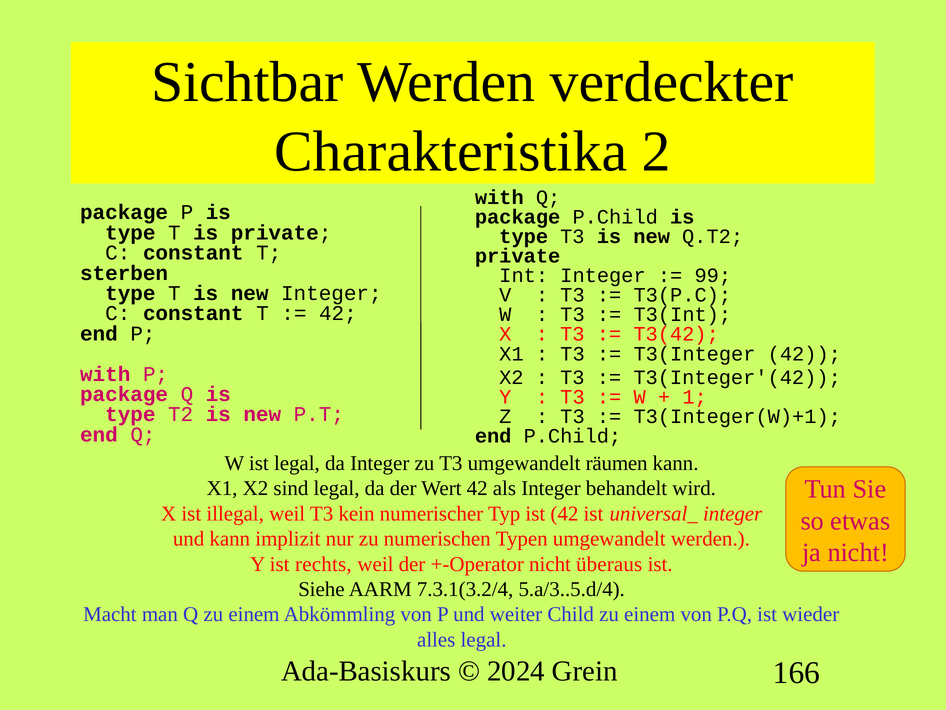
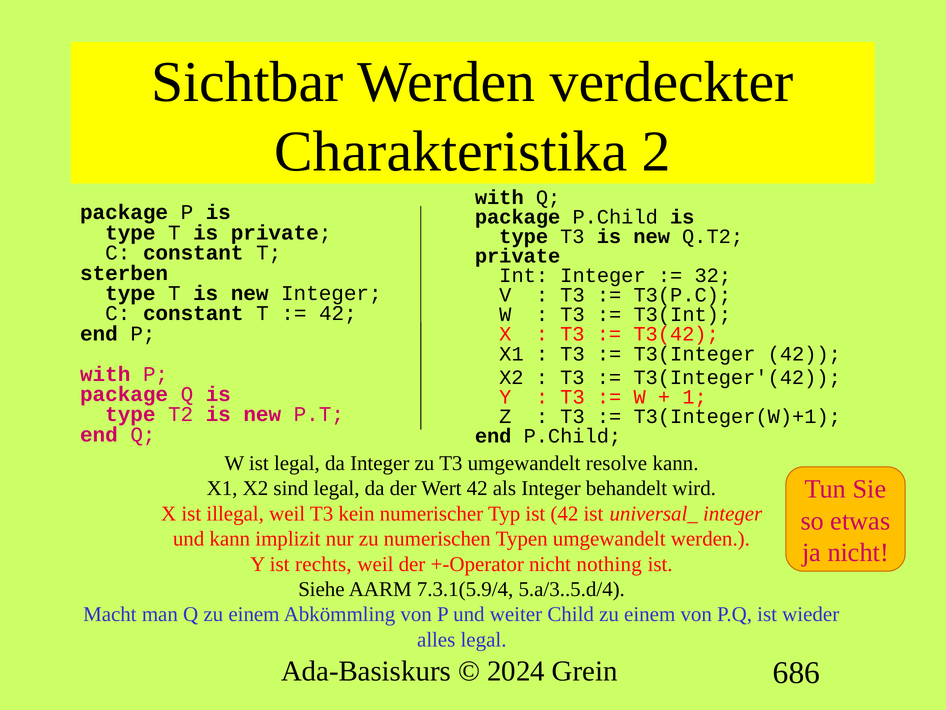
99: 99 -> 32 (713, 275)
räumen: räumen -> resolve (616, 463)
überaus: überaus -> nothing (609, 564)
7.3.1(3.2/4: 7.3.1(3.2/4 -> 7.3.1(5.9/4 (465, 589)
166: 166 -> 686 (797, 672)
